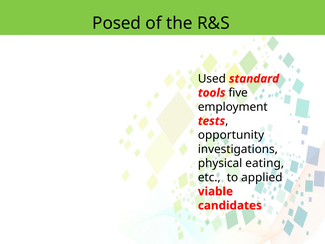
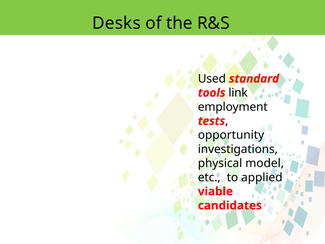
Posed: Posed -> Desks (116, 23)
five: five -> link (238, 93)
eating: eating -> model (265, 163)
